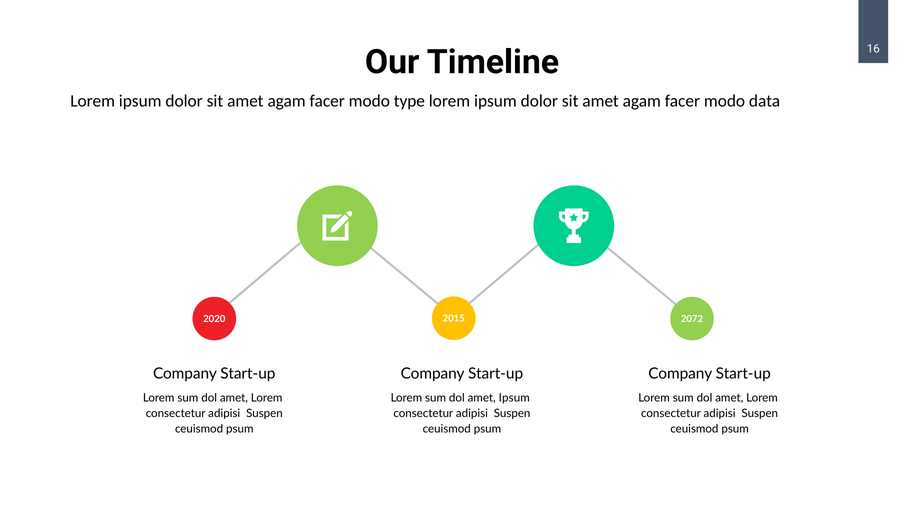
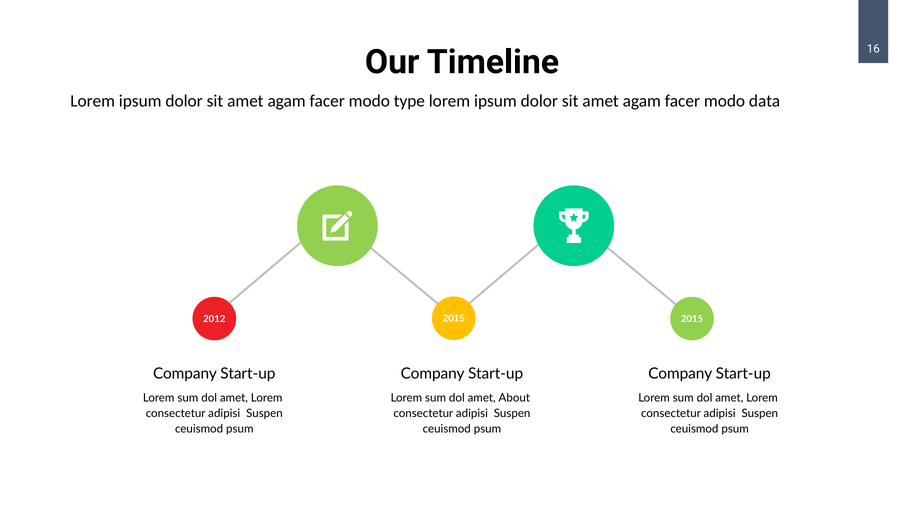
2020: 2020 -> 2012 (214, 319)
2015 2072: 2072 -> 2015 (692, 319)
amet Ipsum: Ipsum -> About (514, 398)
